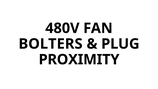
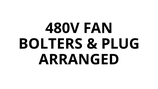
PROXIMITY: PROXIMITY -> ARRANGED (79, 59)
